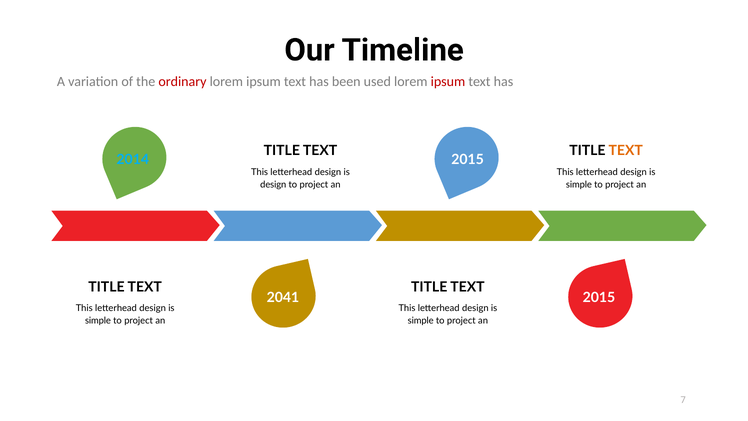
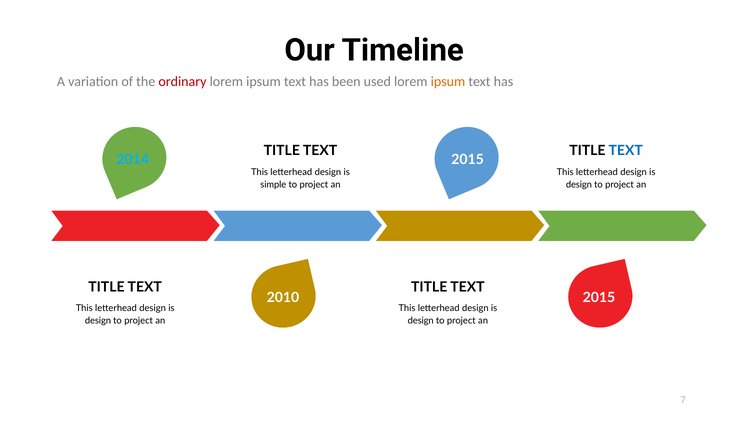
ipsum colour: red -> orange (448, 82)
TEXT colour: orange -> blue (626, 151)
design: design -> simple (273, 184)
simple: simple -> design (579, 184)
2041: 2041 -> 2010 (283, 298)
simple: simple -> design (98, 320)
simple: simple -> design (421, 320)
